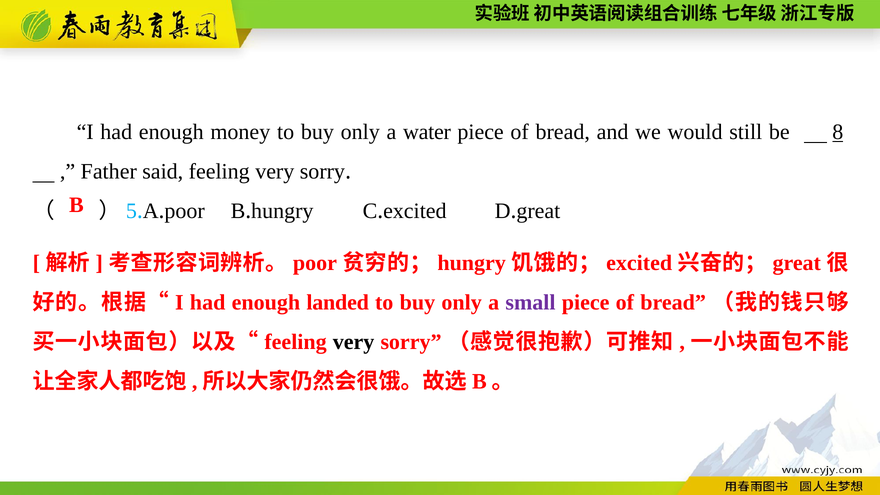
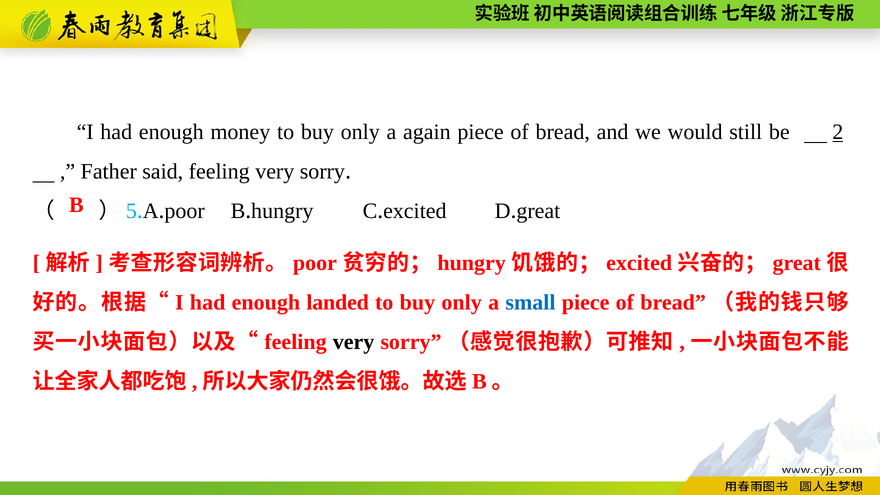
water: water -> again (427, 132)
8: 8 -> 2 (838, 132)
small colour: purple -> blue (530, 302)
